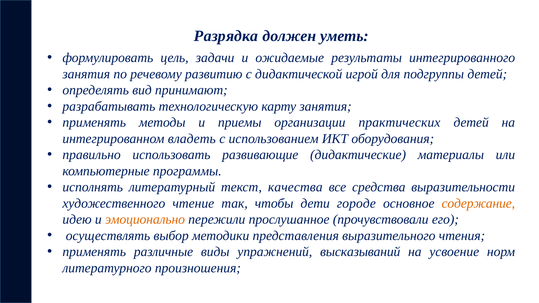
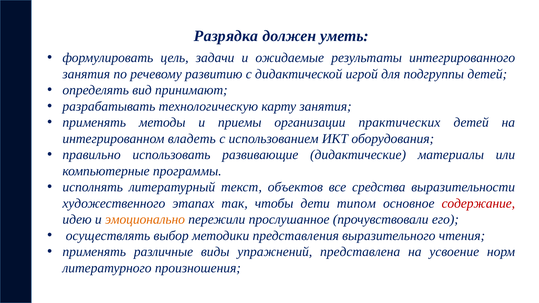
качества: качества -> объектов (295, 187)
чтение: чтение -> этапах (193, 203)
городе: городе -> типом (356, 203)
содержание colour: orange -> red (478, 203)
высказываний: высказываний -> представлена (360, 252)
